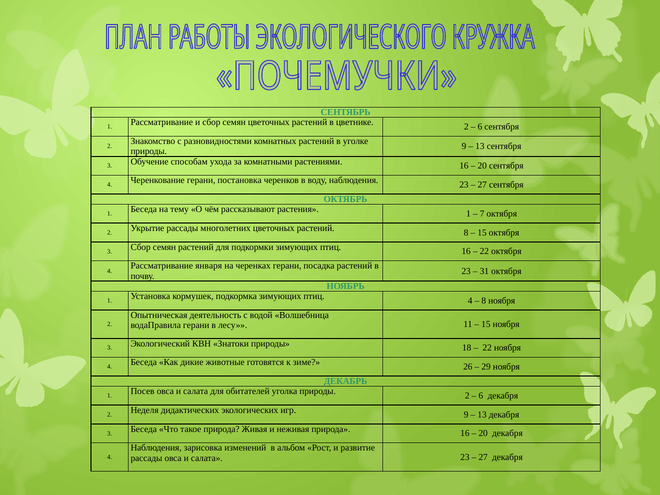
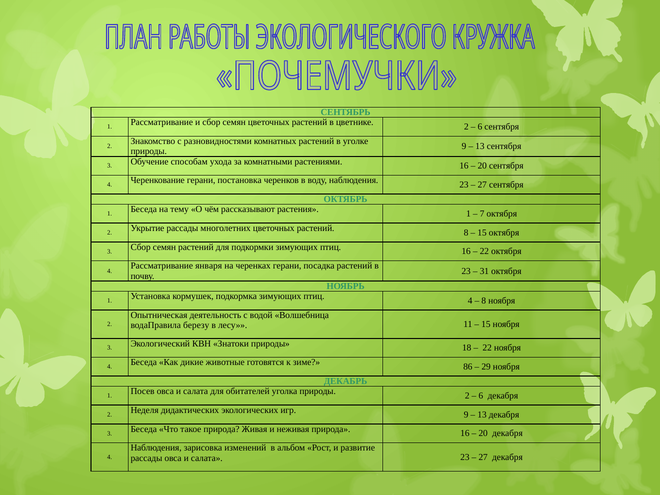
водаПравила герани: герани -> березу (196, 325)
26: 26 -> 86 (468, 367)
